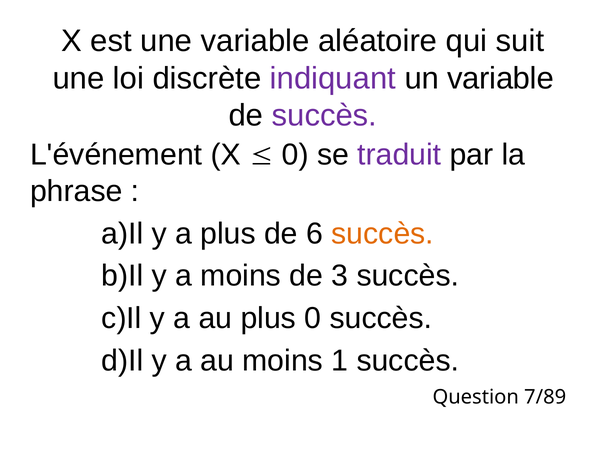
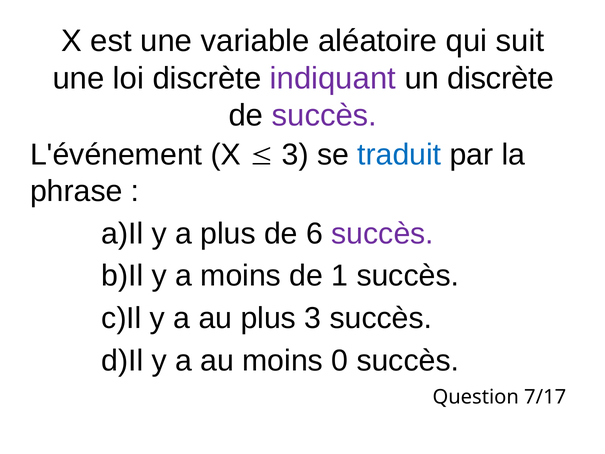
un variable: variable -> discrète (501, 78)
0: 0 -> 3 (295, 155)
traduit colour: purple -> blue (399, 155)
succès colour: orange -> purple (383, 233)
3: 3 -> 1 (340, 276)
plus 0: 0 -> 3 (313, 318)
1: 1 -> 0 (340, 361)
7/89: 7/89 -> 7/17 (545, 397)
